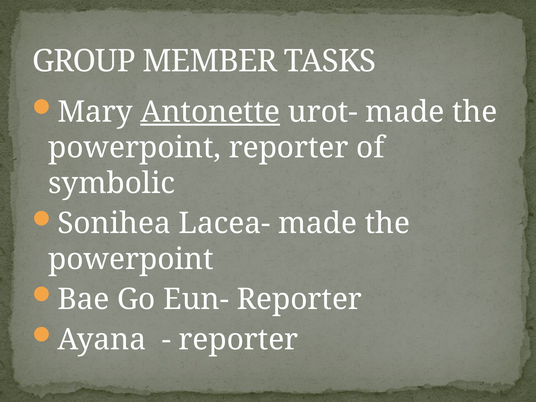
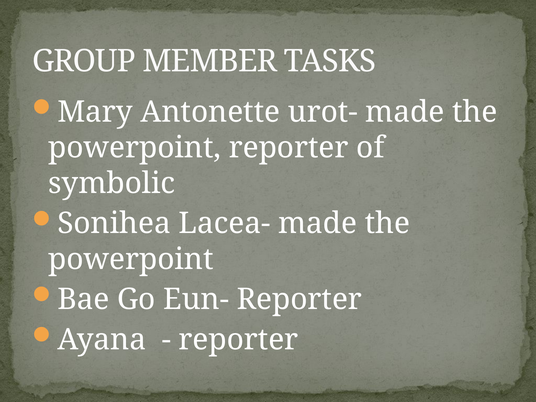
Antonette underline: present -> none (210, 112)
